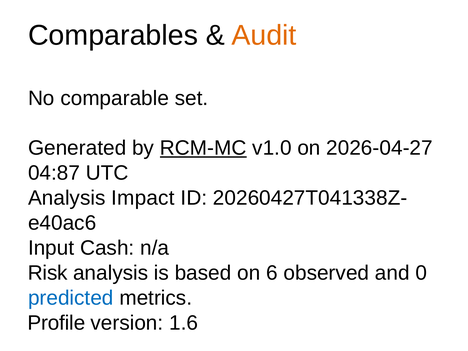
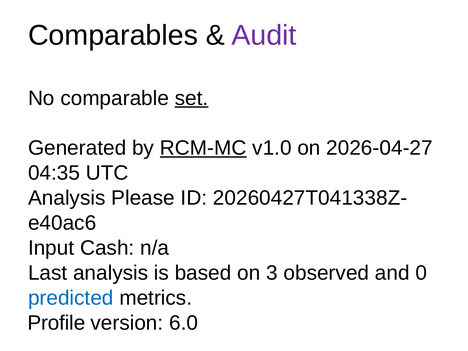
Audit colour: orange -> purple (264, 36)
set underline: none -> present (192, 98)
04:87: 04:87 -> 04:35 (54, 173)
Impact: Impact -> Please (143, 198)
Risk: Risk -> Last (48, 273)
6: 6 -> 3 (272, 273)
1.6: 1.6 -> 6.0 (184, 323)
